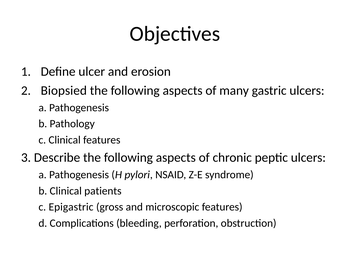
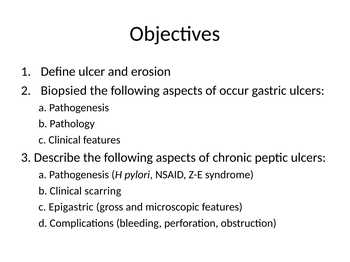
many: many -> occur (234, 91)
patients: patients -> scarring (103, 191)
